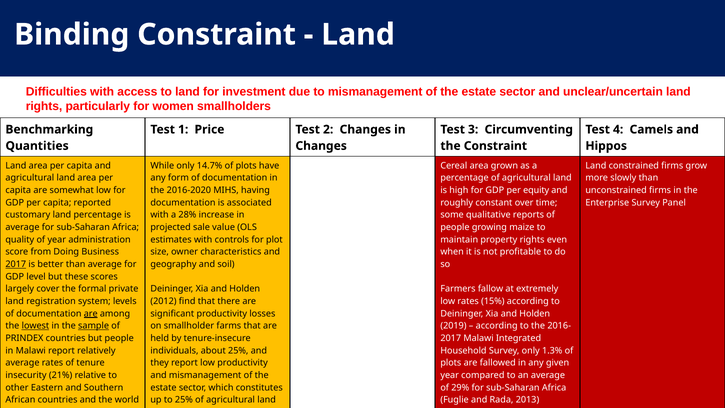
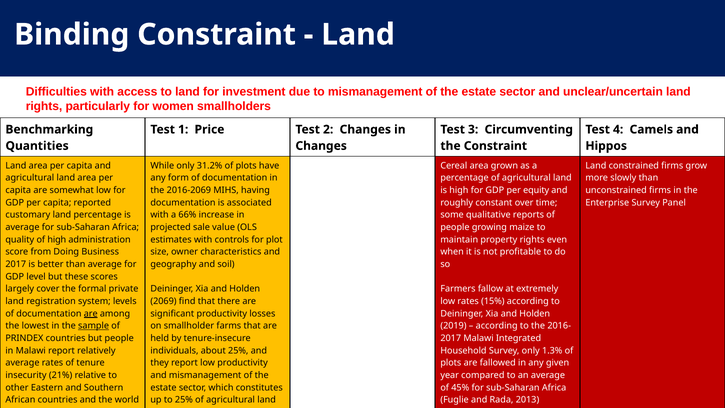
14.7%: 14.7% -> 31.2% (210, 165)
2016-2020: 2016-2020 -> 2016-2069 (189, 190)
28%: 28% -> 66% (187, 215)
of year: year -> high (57, 239)
2017 underline: present -> none (16, 264)
2012: 2012 -> 2069 (163, 301)
lowest underline: present -> none (35, 326)
29%: 29% -> 45% (460, 387)
